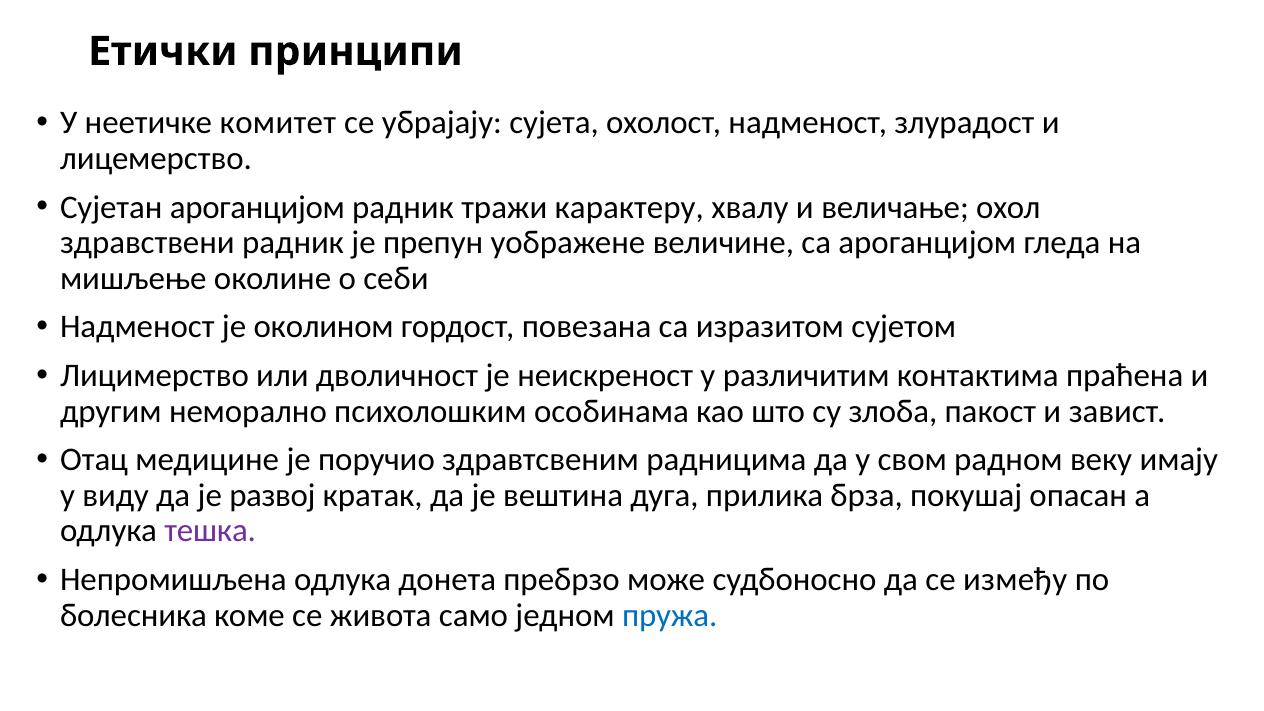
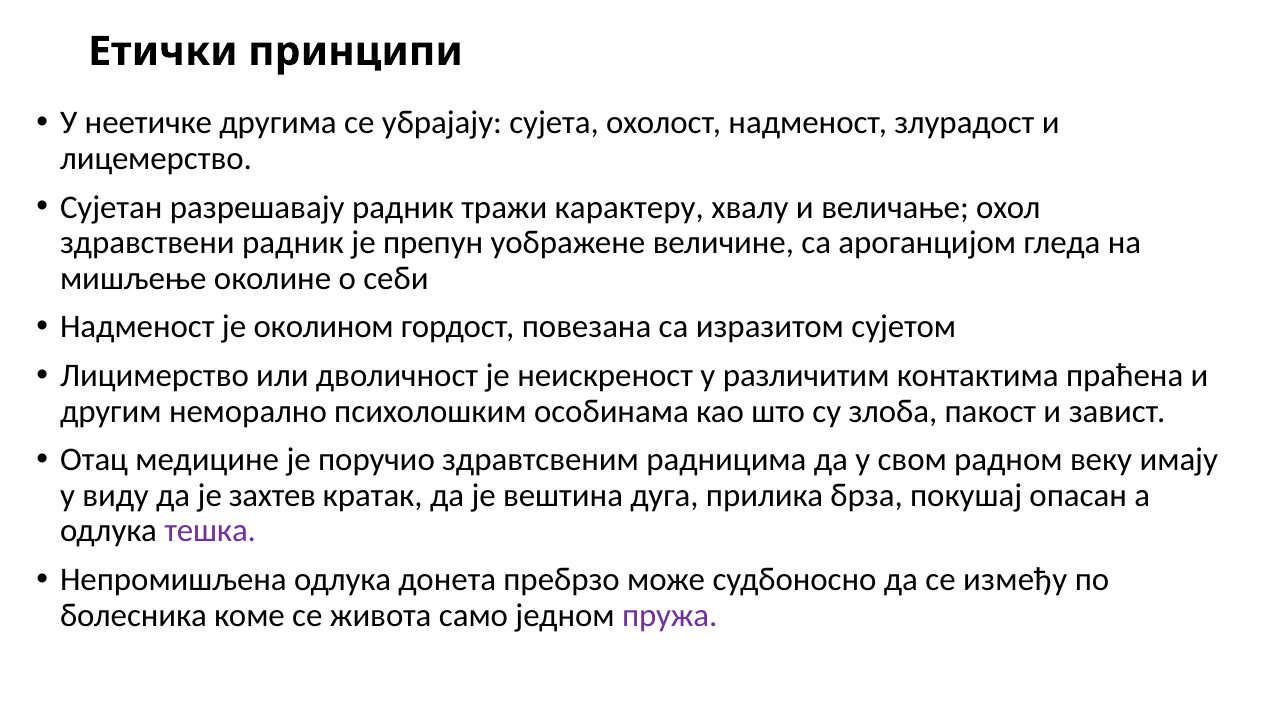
комитет: комитет -> другима (278, 123)
Сујетан ароганцијом: ароганцијом -> разрешавају (257, 207)
развој: развој -> захтев (272, 495)
пружа colour: blue -> purple (670, 615)
